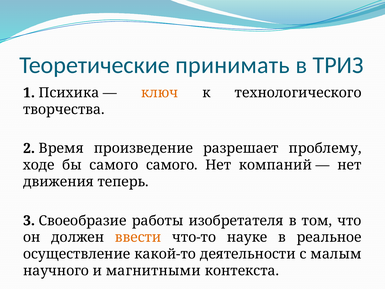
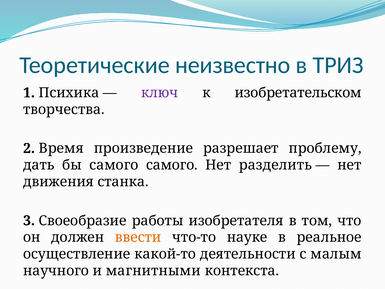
принимать: принимать -> неизвестно (233, 65)
ключ colour: orange -> purple (160, 93)
технологического: технологического -> изобретательском (298, 93)
ходе: ходе -> дать (39, 165)
компаний: компаний -> разделить (275, 165)
теперь: теперь -> станка (123, 182)
